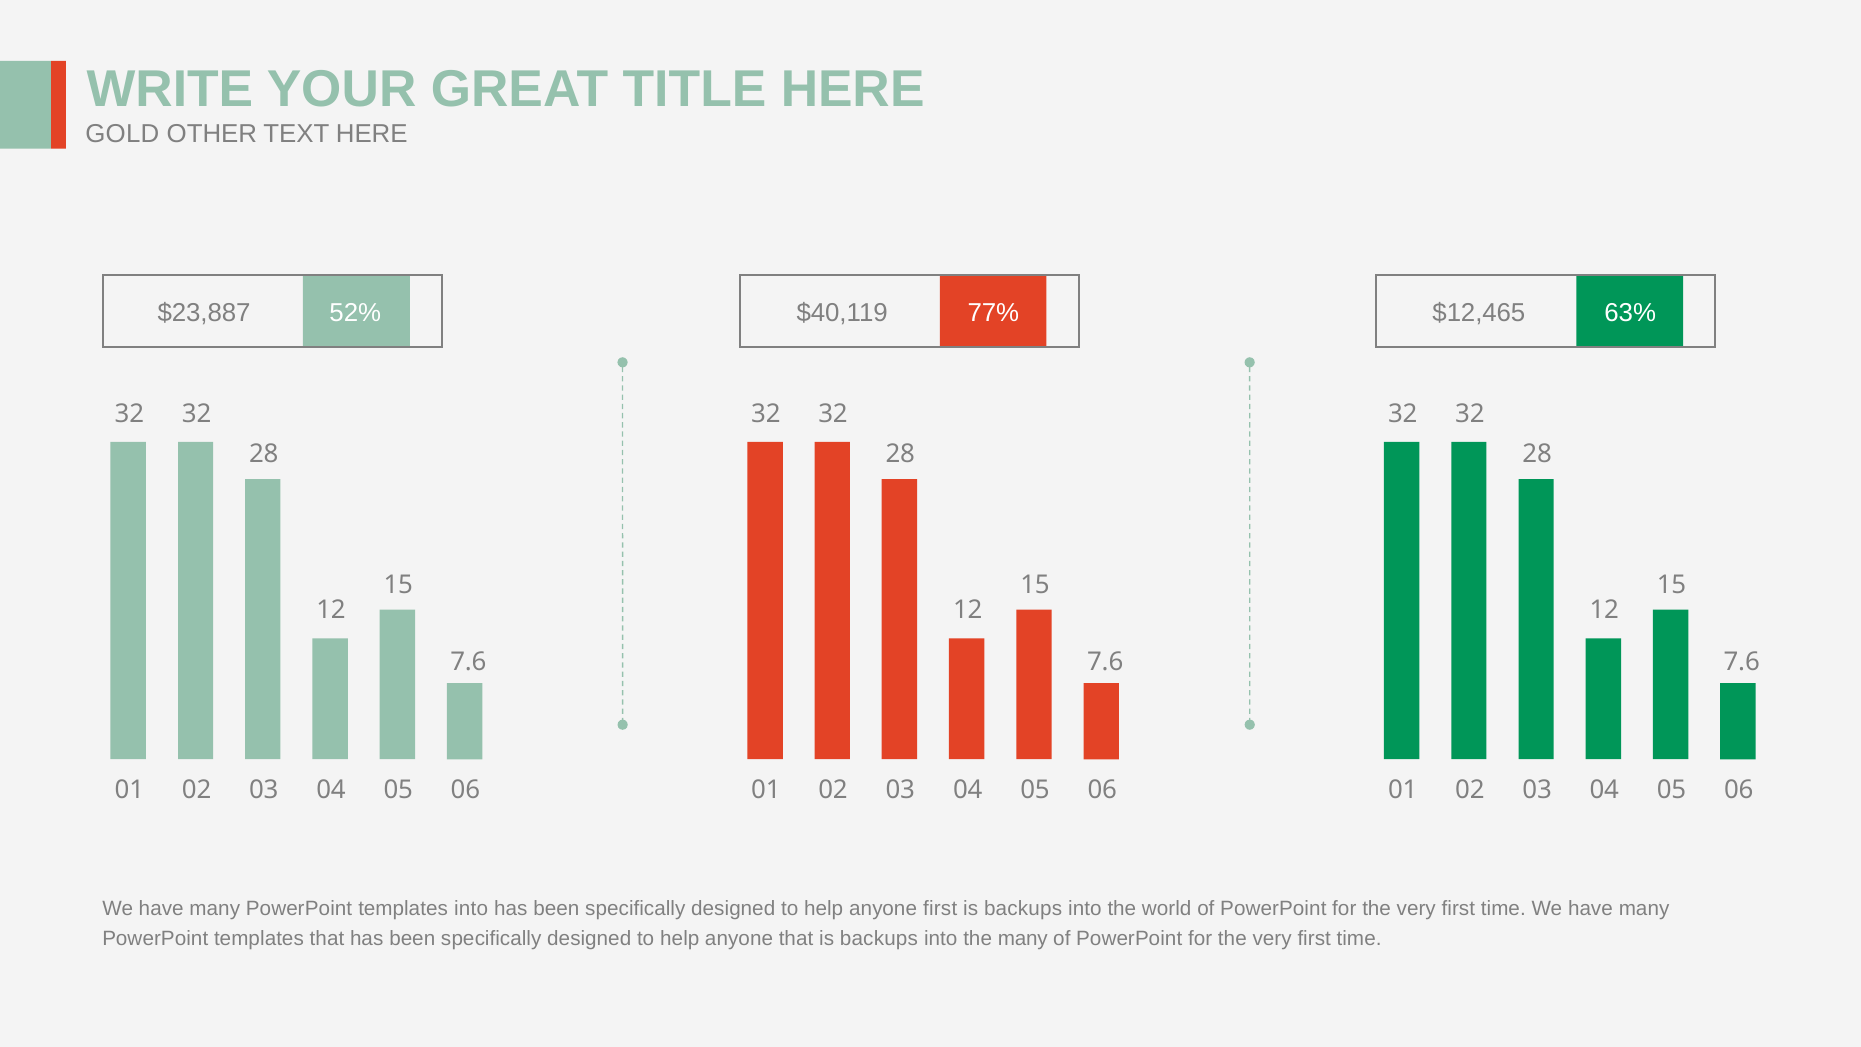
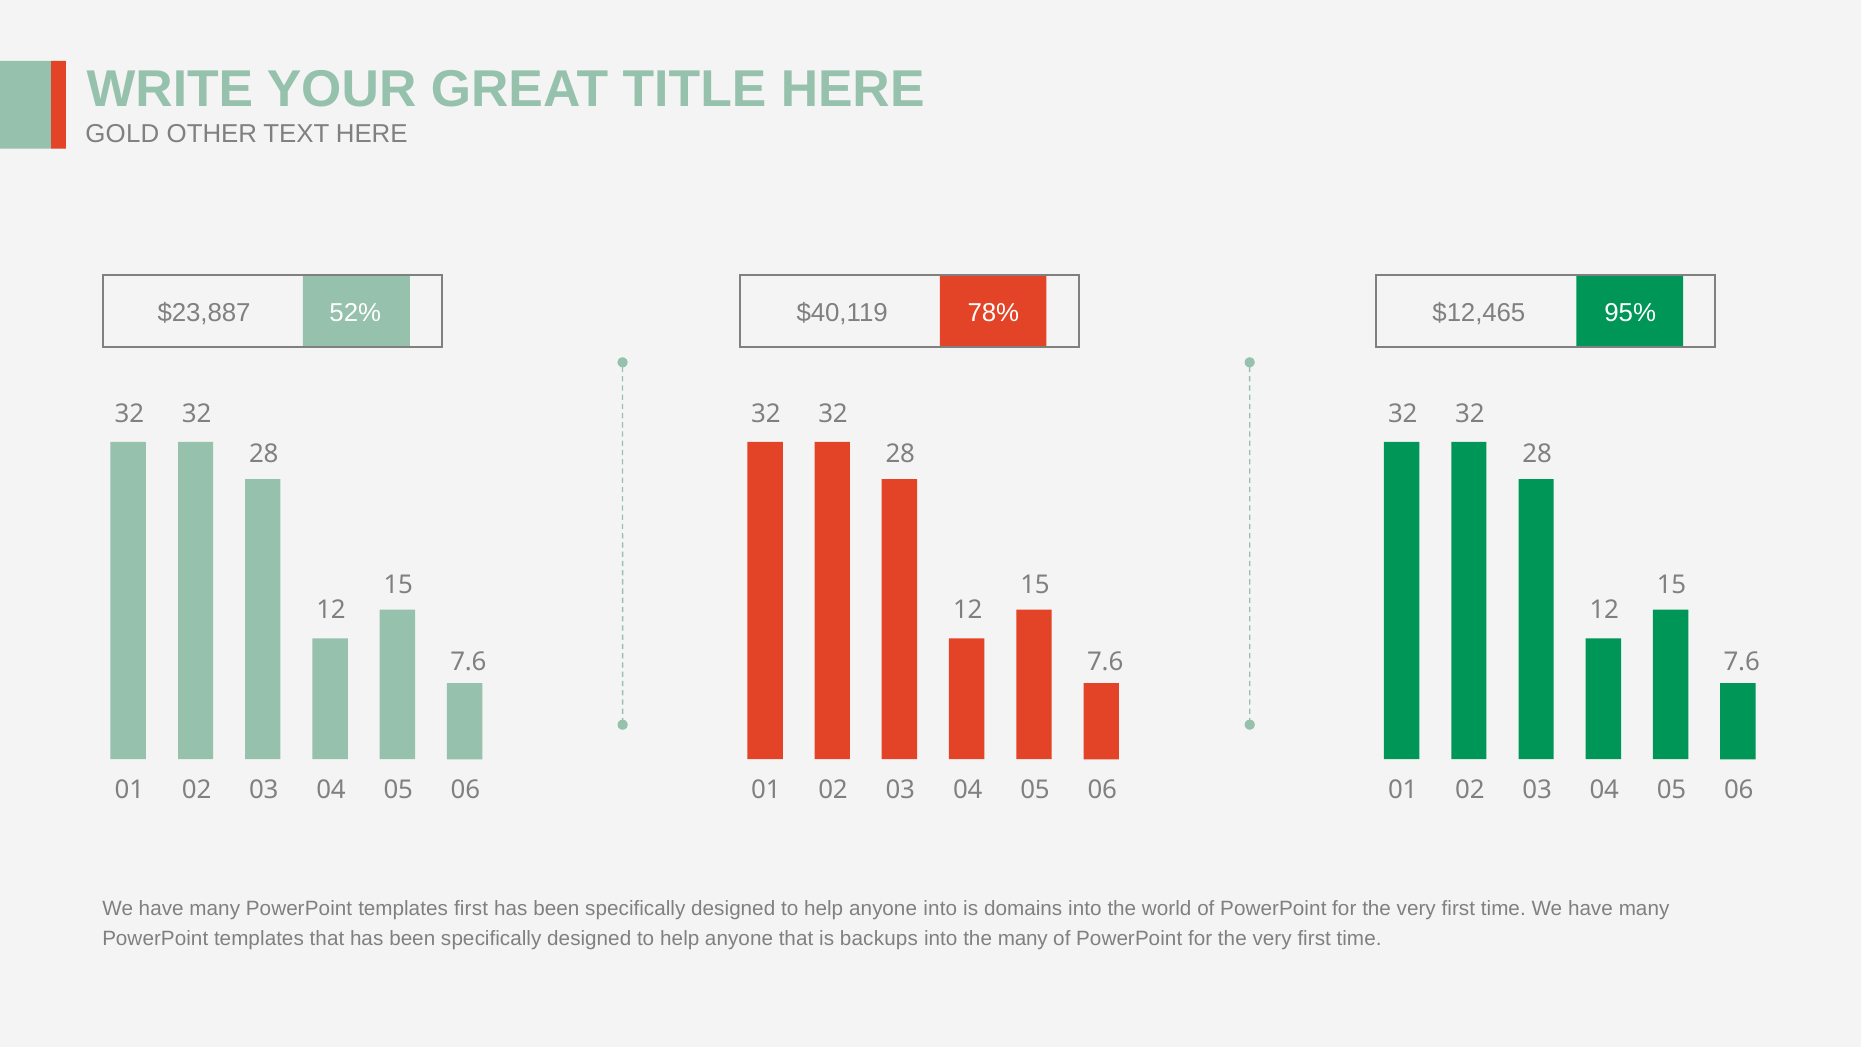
77%: 77% -> 78% (993, 313)
63%: 63% -> 95% (1630, 313)
templates into: into -> first (471, 908)
anyone first: first -> into (940, 908)
backups: backups -> domains (1023, 908)
